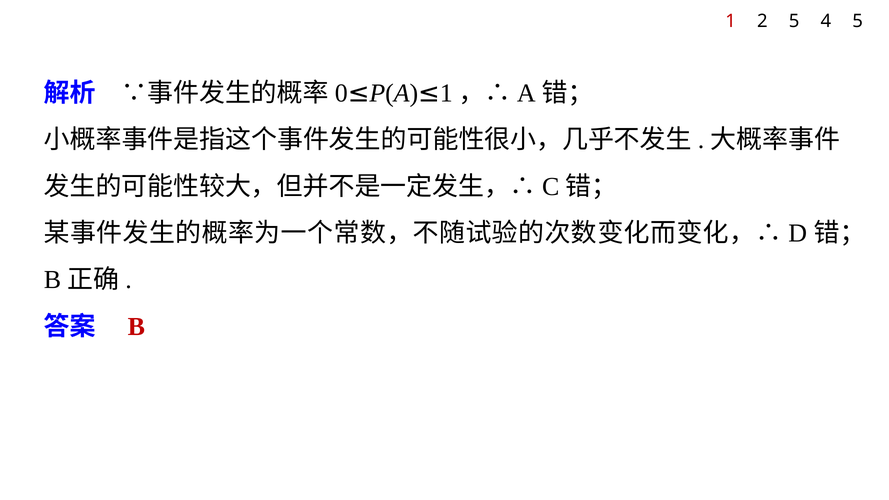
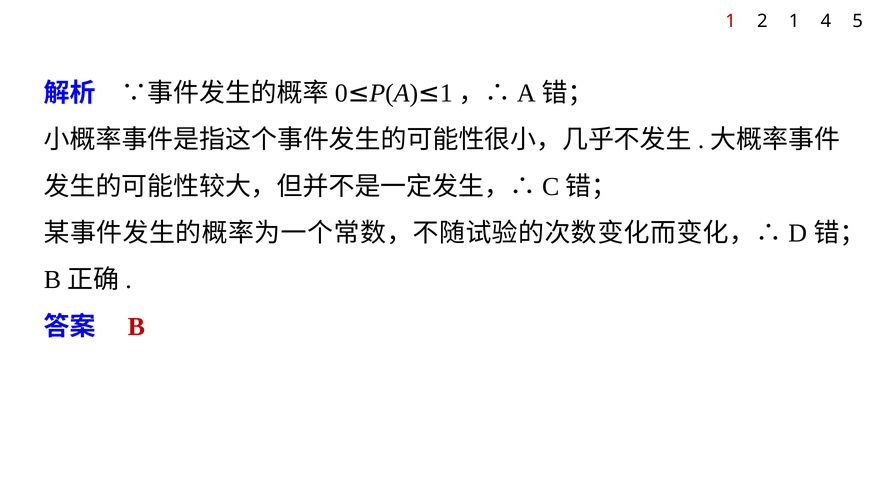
2 5: 5 -> 1 (794, 21)
